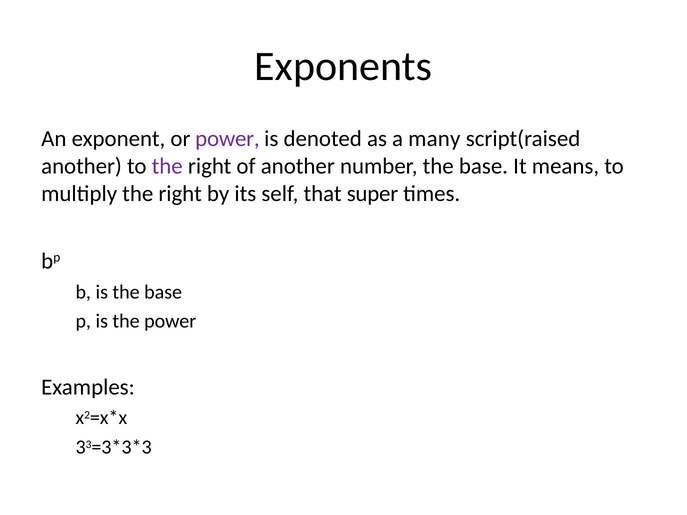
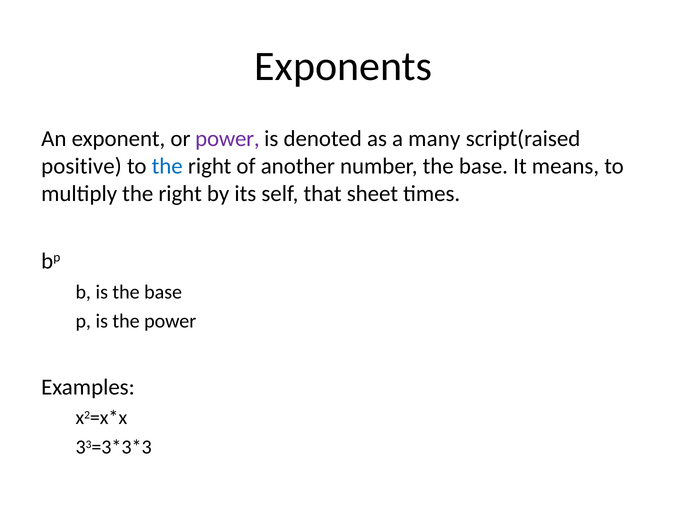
another: another -> positive (81, 166)
the colour: purple -> blue (167, 166)
super: super -> sheet (372, 194)
